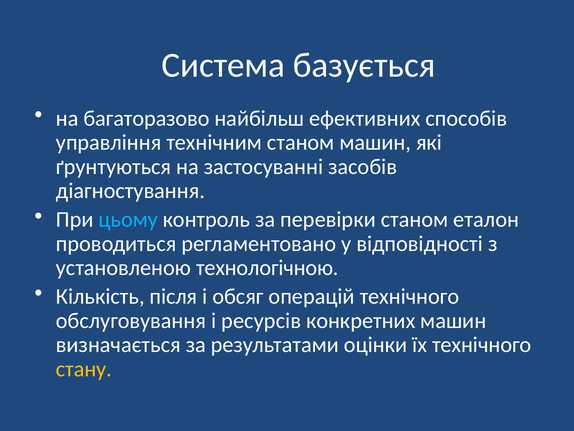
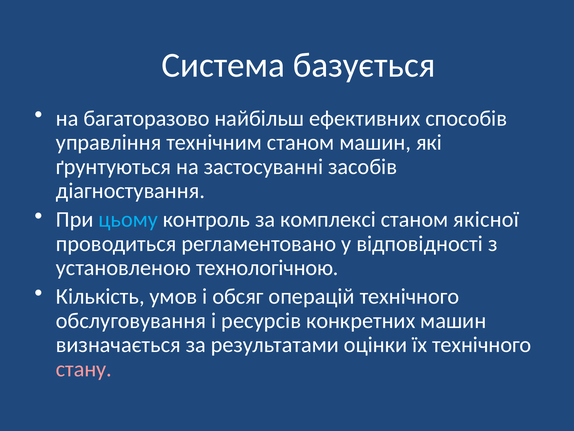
перевірки: перевірки -> комплексі (328, 219)
еталон: еталон -> якісної (486, 219)
після: після -> умов (173, 296)
стану colour: yellow -> pink (84, 369)
